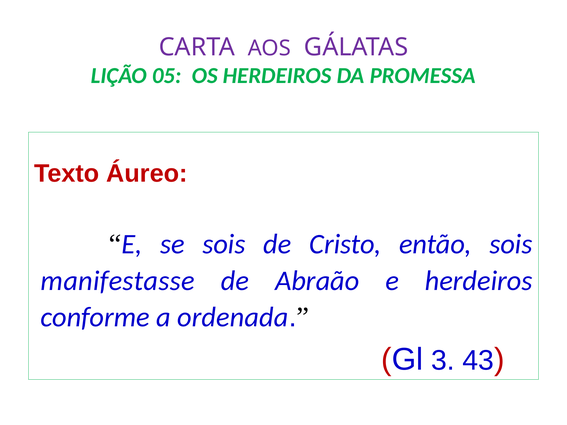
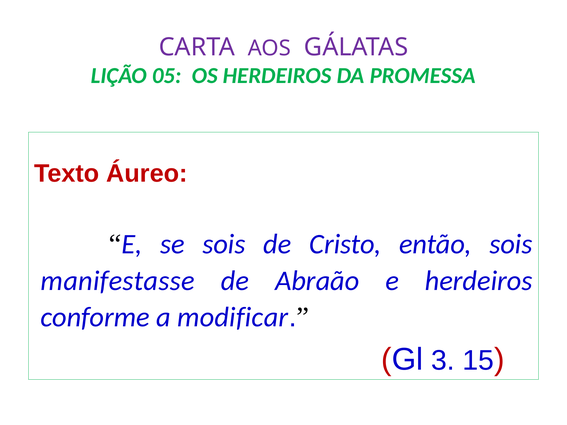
ordenada: ordenada -> modificar (233, 317)
43: 43 -> 15 (478, 361)
